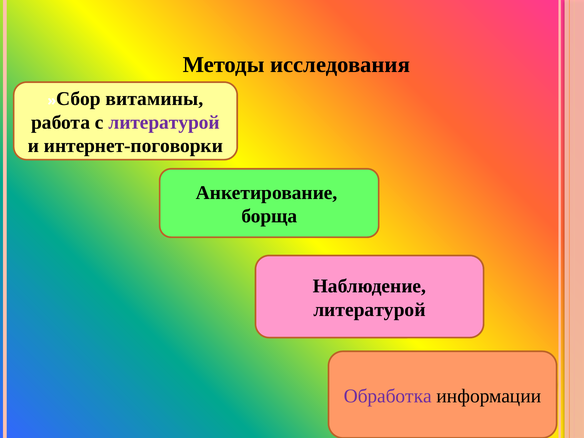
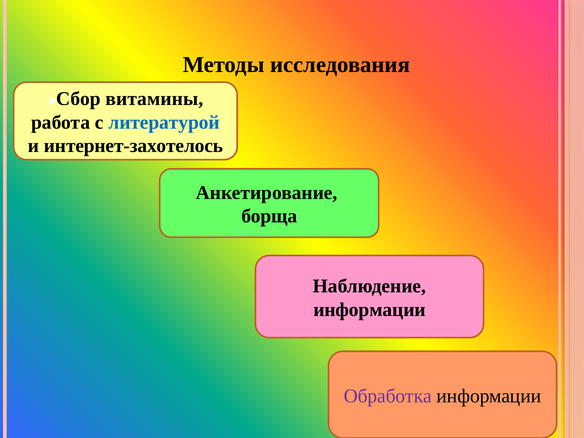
литературой colour: purple -> blue (164, 122)
интернет-поговорки: интернет-поговорки -> интернет-захотелось (134, 146)
литературой: литературой -> информации (370, 310)
